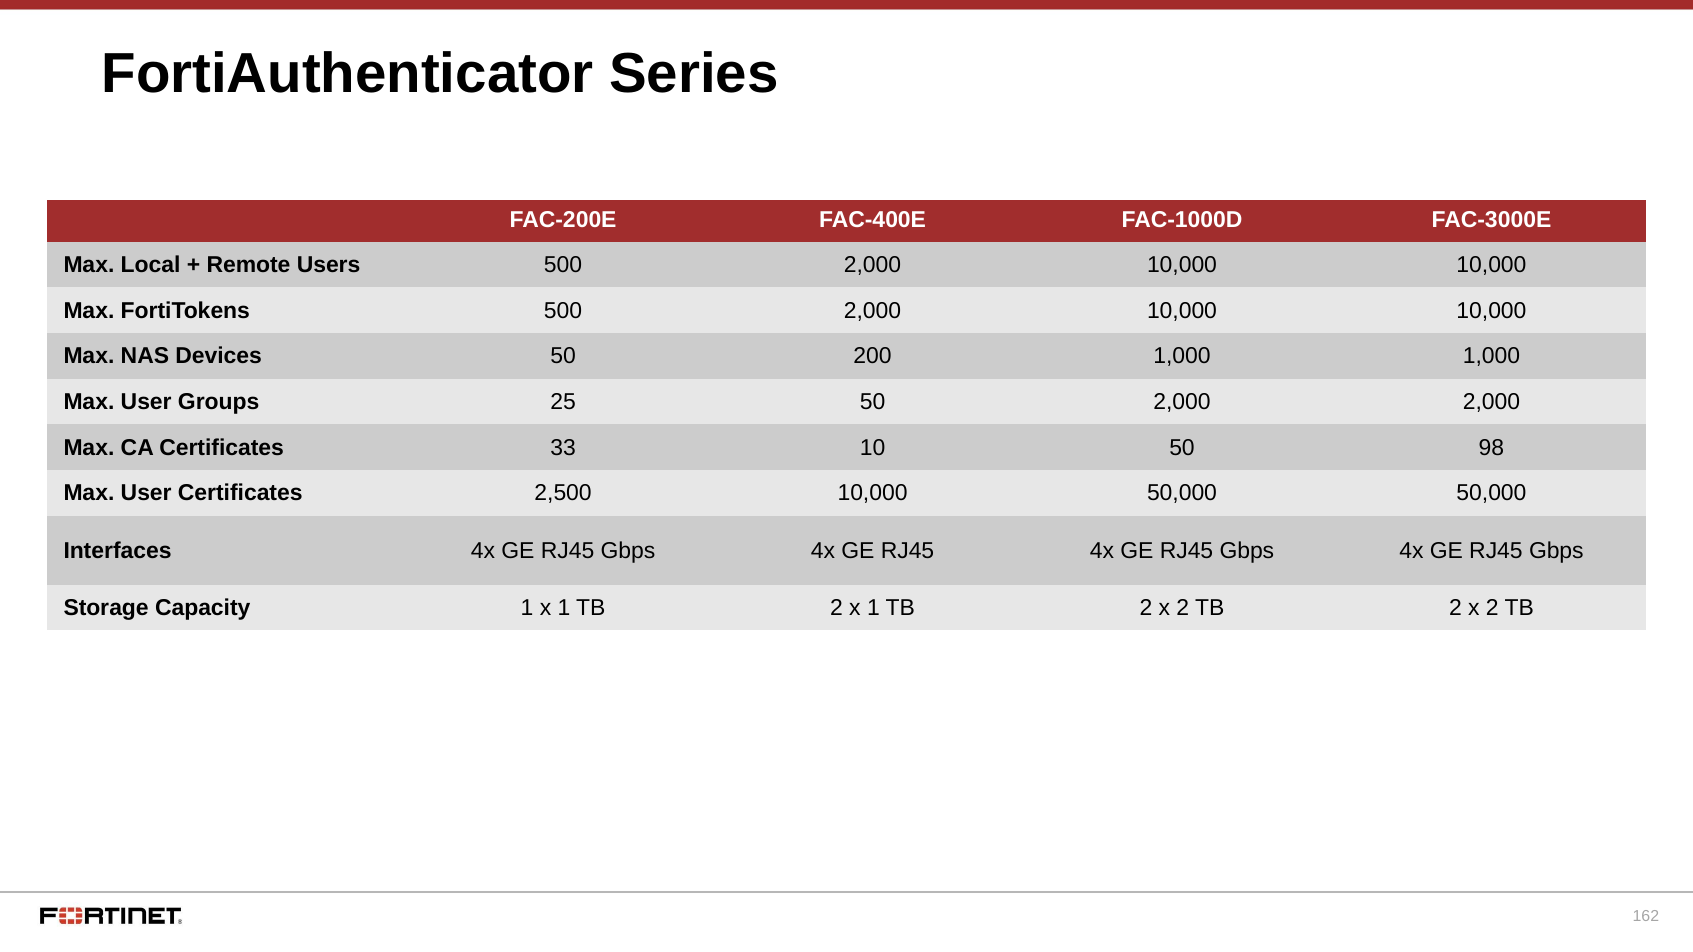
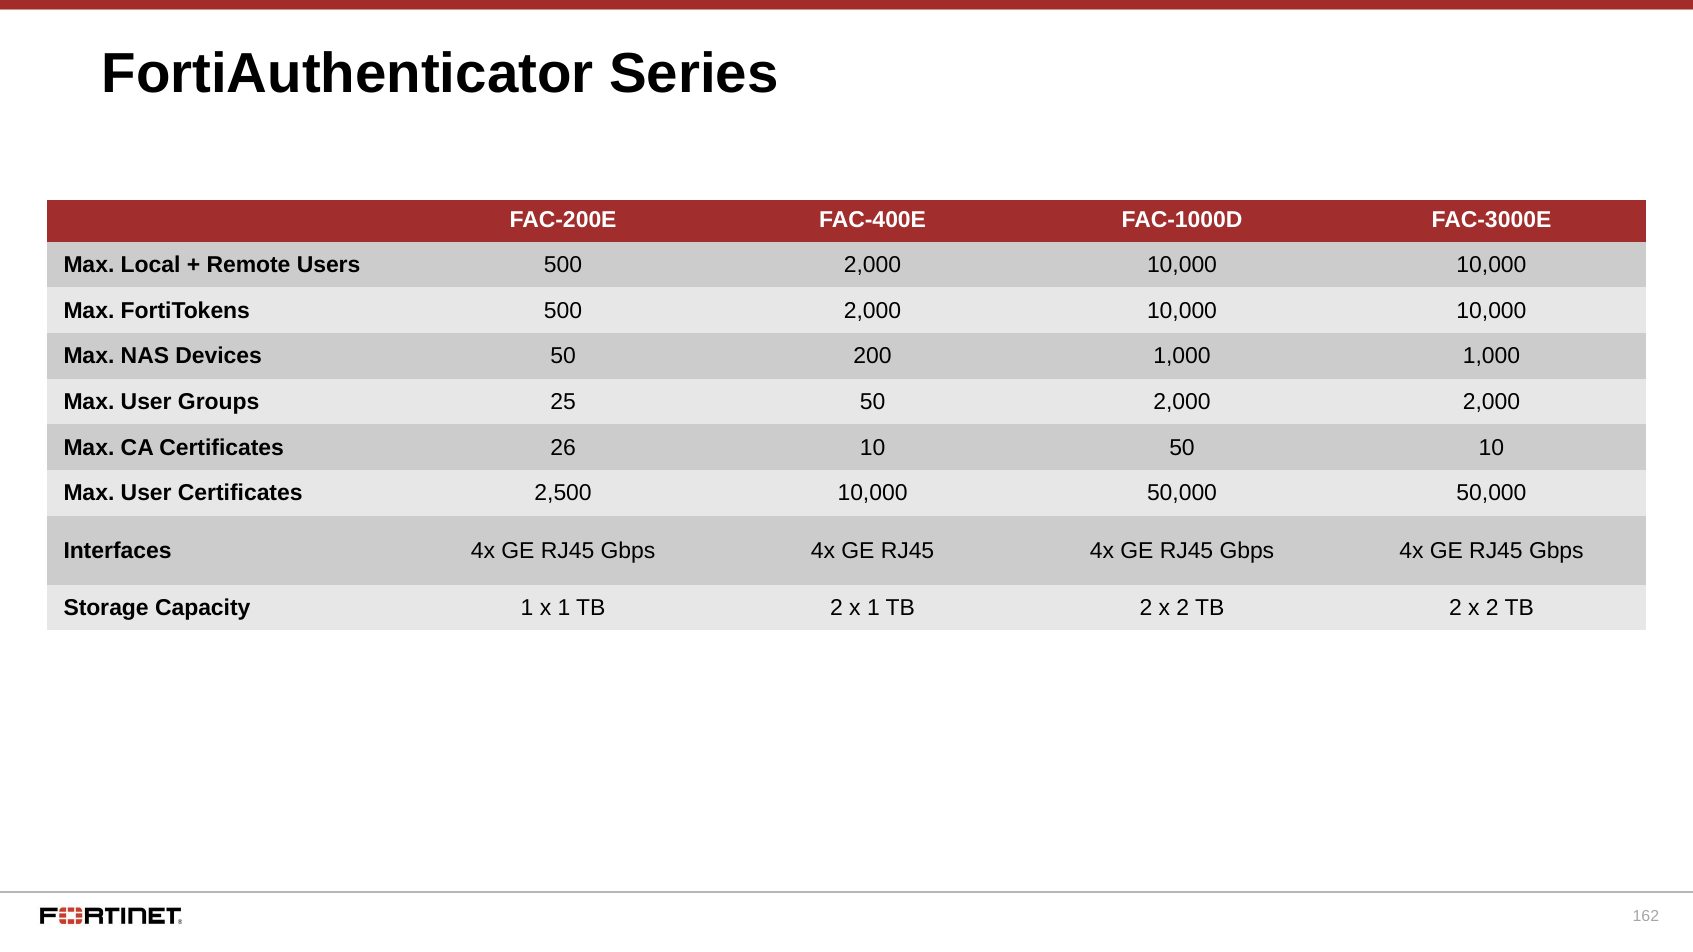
33: 33 -> 26 (563, 448)
50 98: 98 -> 10 (1491, 448)
